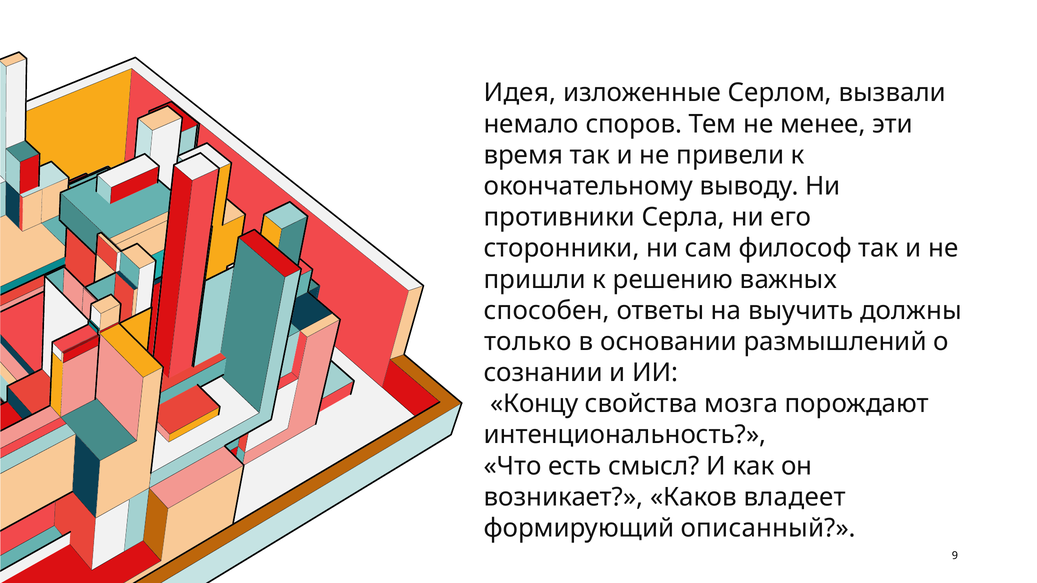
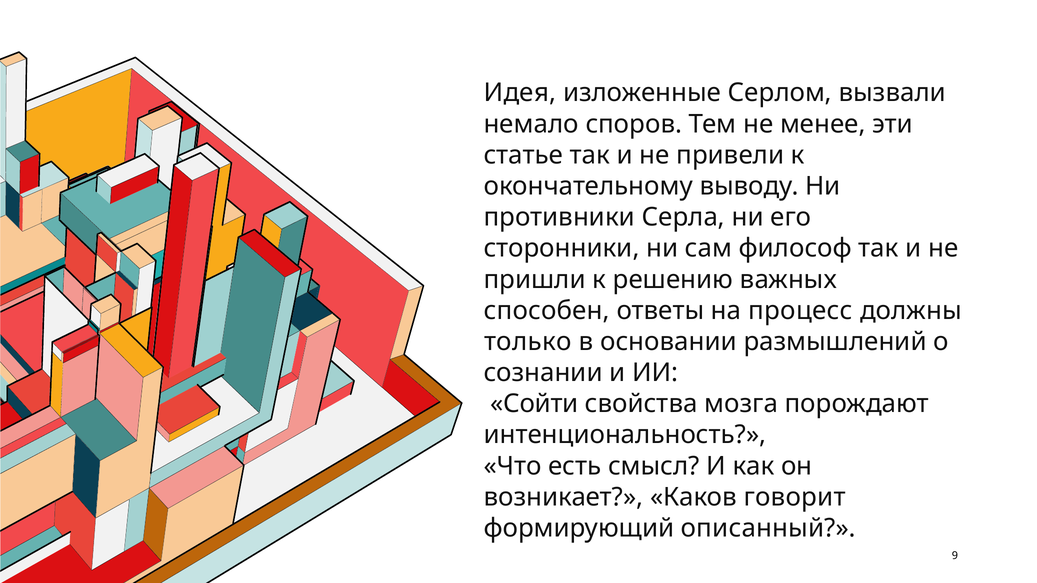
время: время -> статье (523, 155)
выучить: выучить -> процесс (801, 311)
Концу: Концу -> Сойти (534, 404)
владеет: владеет -> говорит (795, 497)
